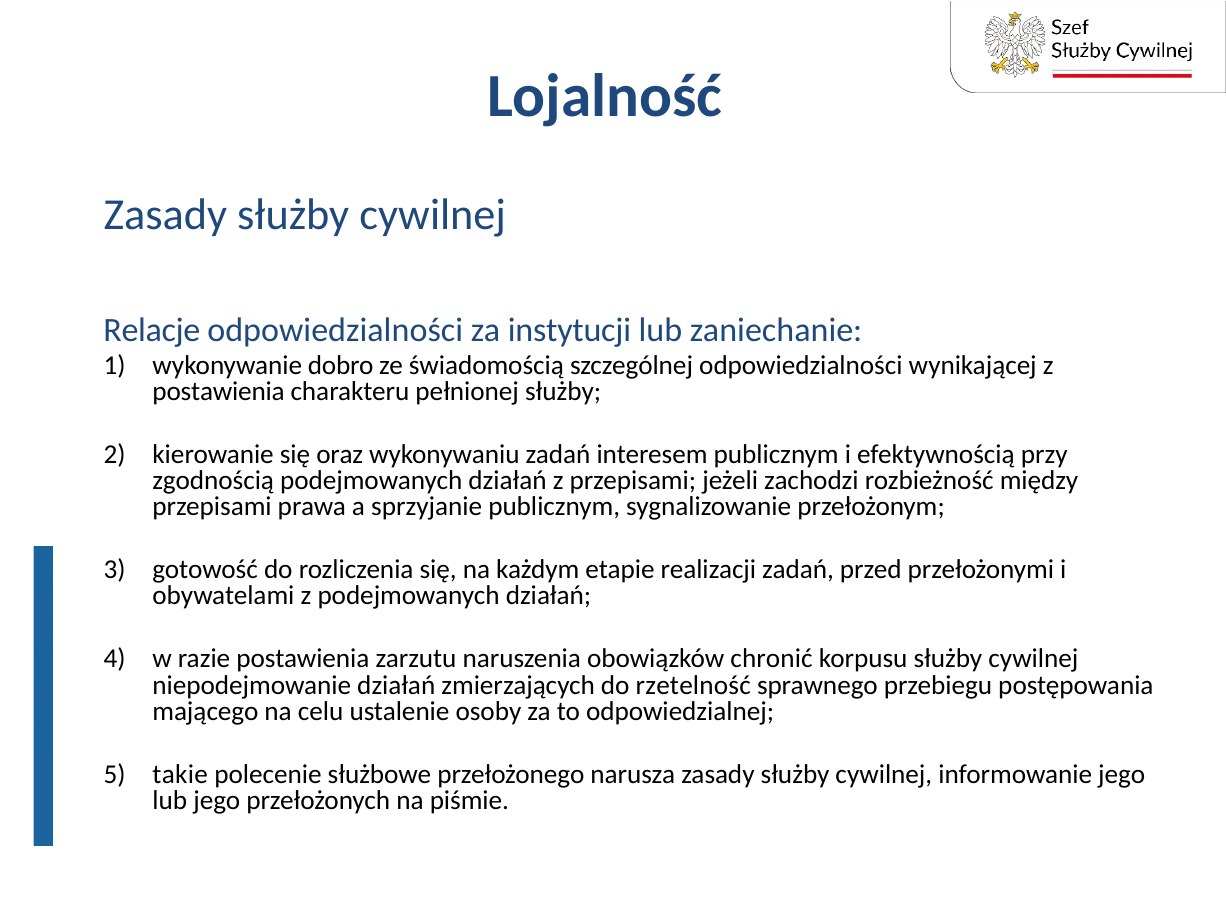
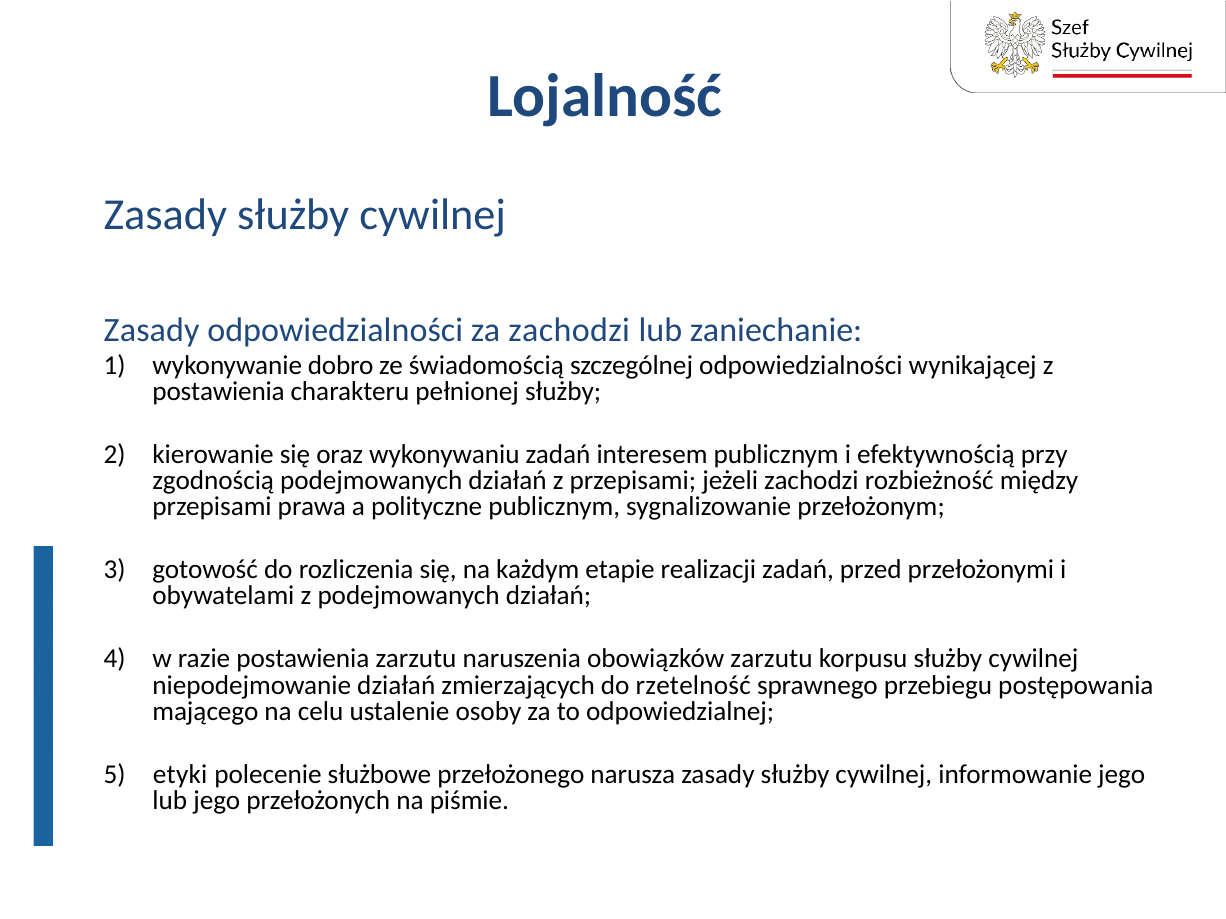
Relacje: Relacje -> Zasady (152, 330)
za instytucji: instytucji -> zachodzi (569, 330)
sprzyjanie: sprzyjanie -> polityczne (427, 507)
obowiązków chronić: chronić -> zarzutu (772, 659)
takie: takie -> etyki (180, 775)
